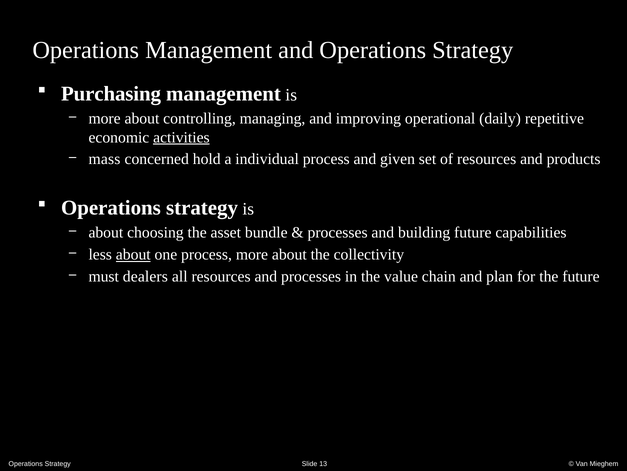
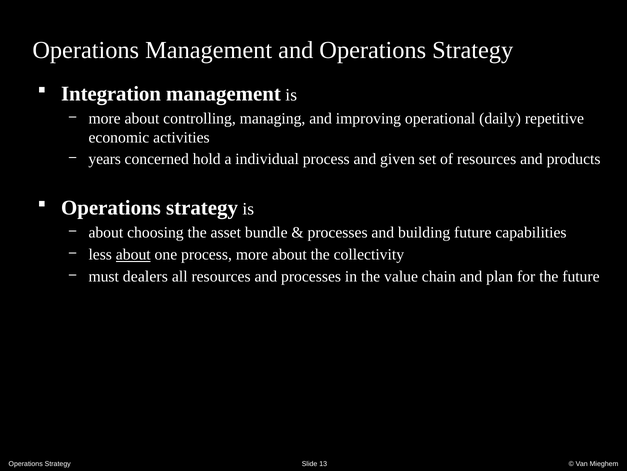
Purchasing: Purchasing -> Integration (111, 94)
activities underline: present -> none (181, 137)
mass: mass -> years (105, 159)
